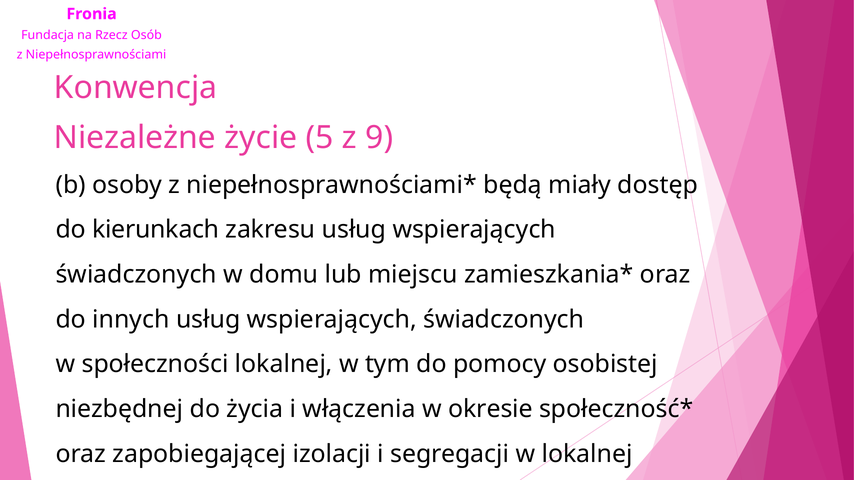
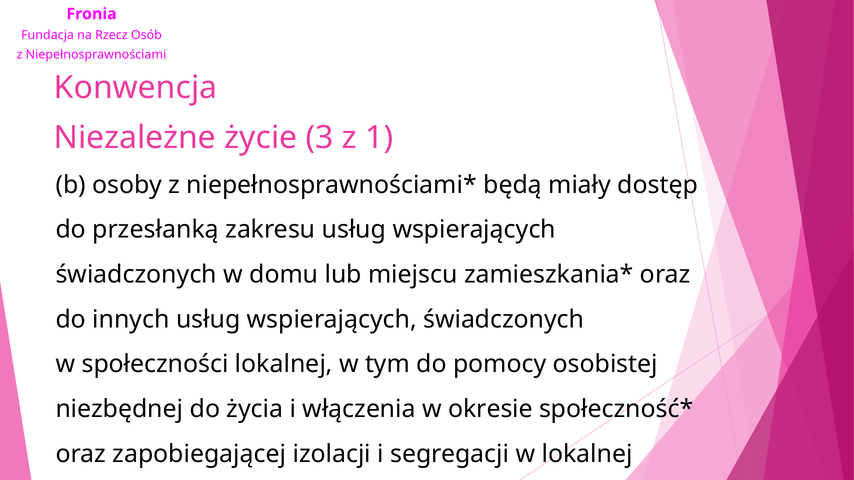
5: 5 -> 3 (320, 138)
9: 9 -> 1 (379, 138)
kierunkach: kierunkach -> przesłanką (156, 230)
